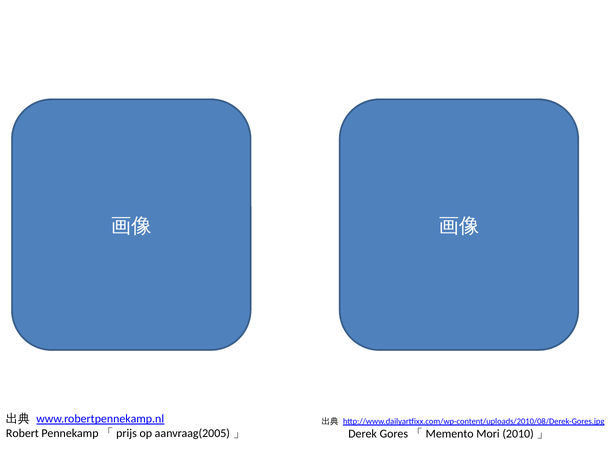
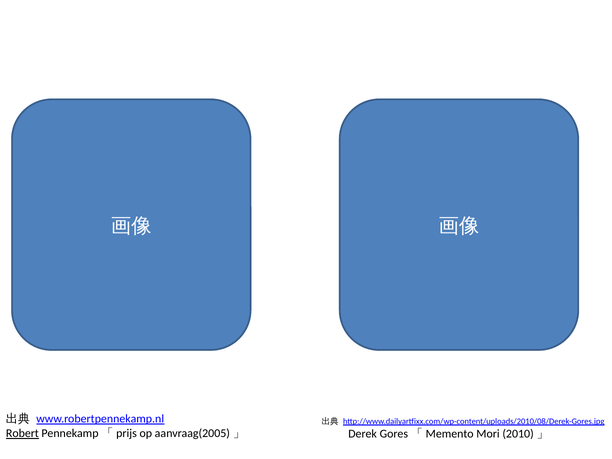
Robert underline: none -> present (22, 433)
